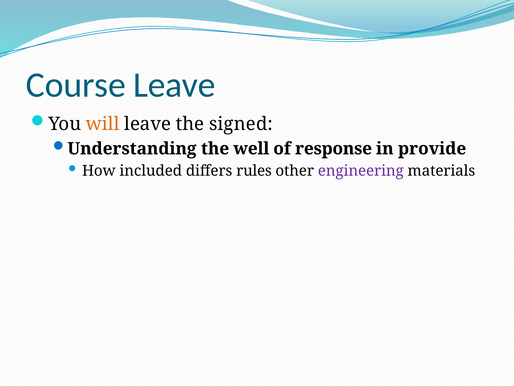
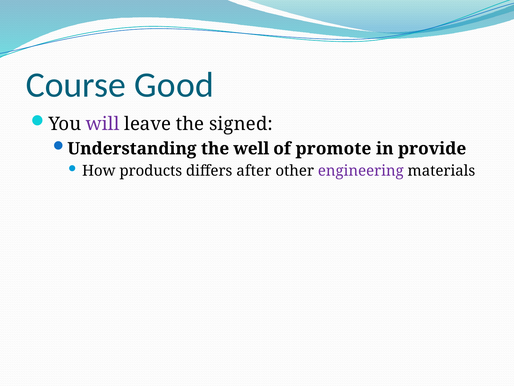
Course Leave: Leave -> Good (174, 85)
will colour: orange -> purple (103, 124)
response: response -> promote (333, 148)
included: included -> products (151, 171)
rules: rules -> after (254, 171)
